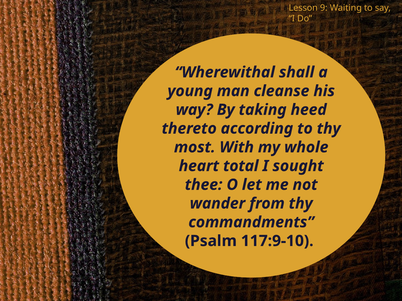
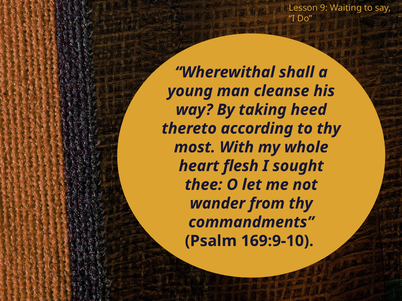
total: total -> flesh (241, 166)
117:9-10: 117:9-10 -> 169:9-10 (277, 241)
